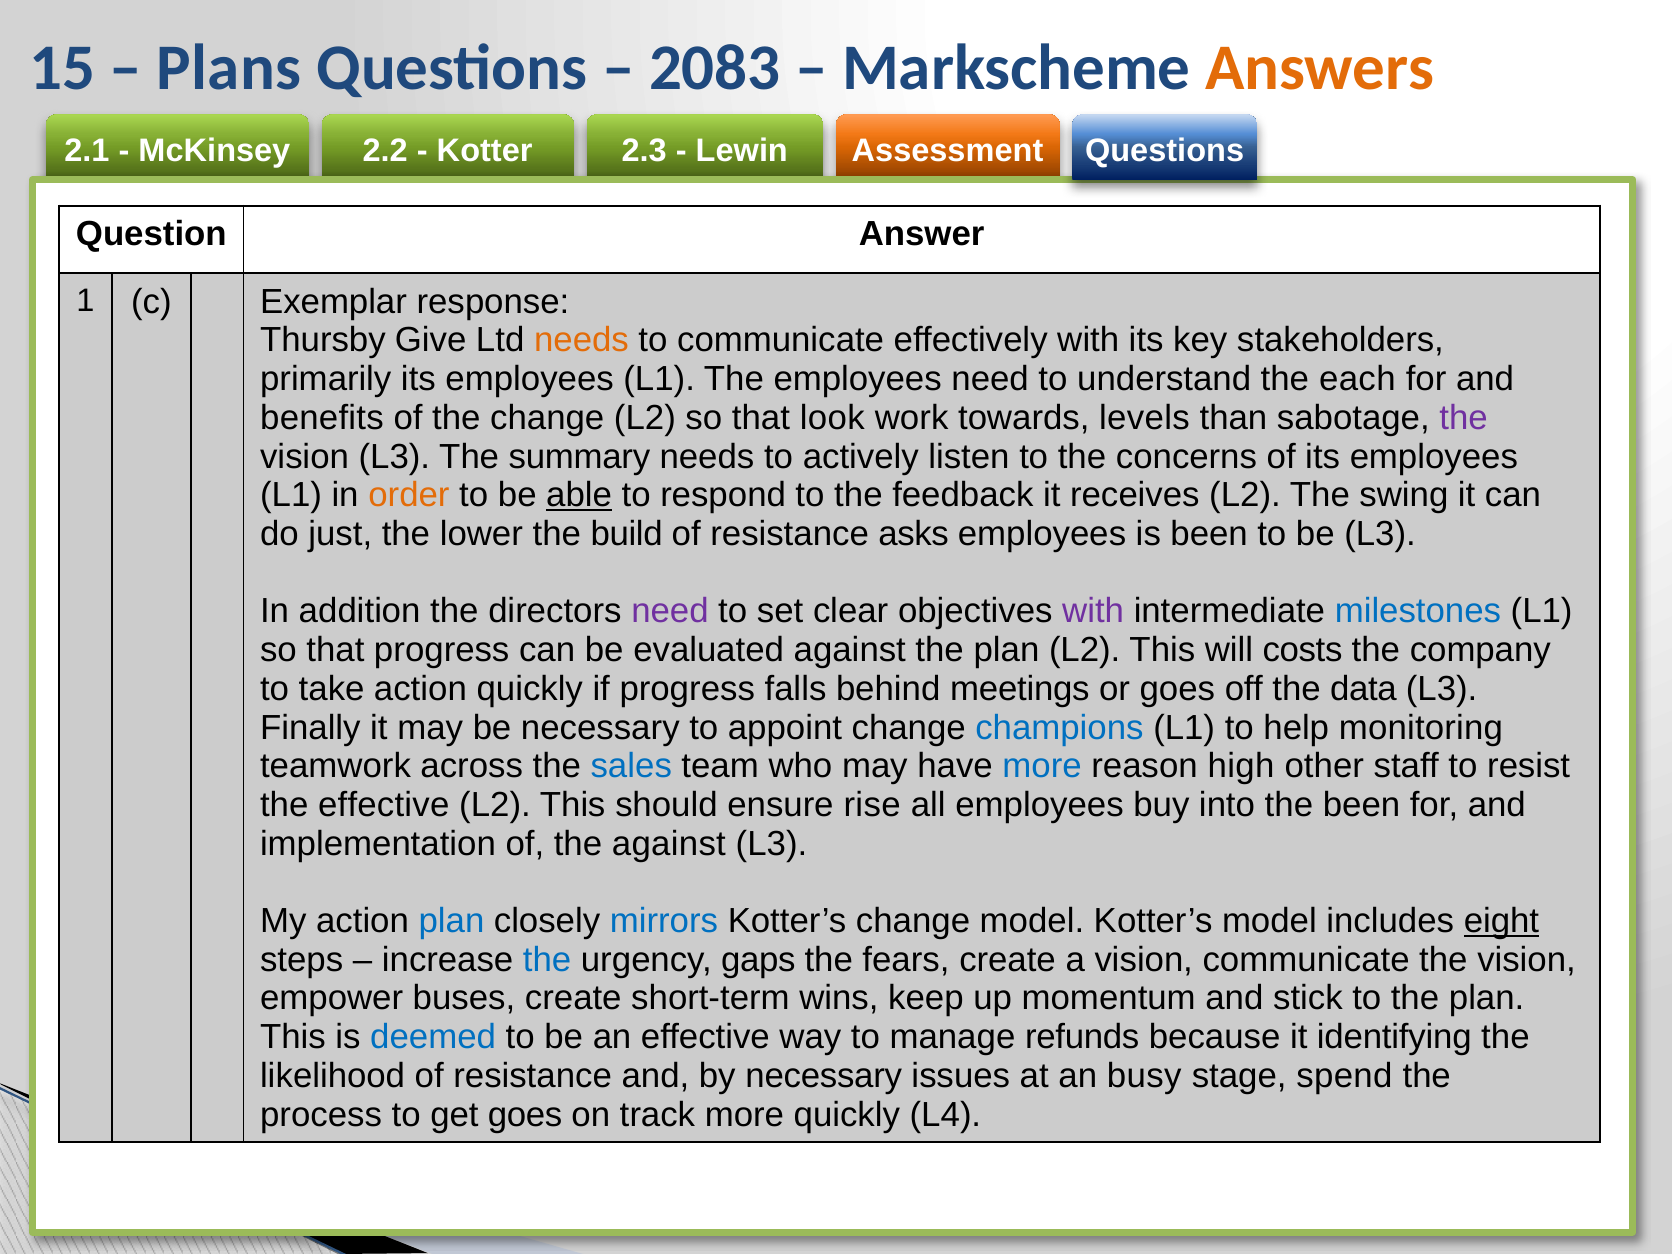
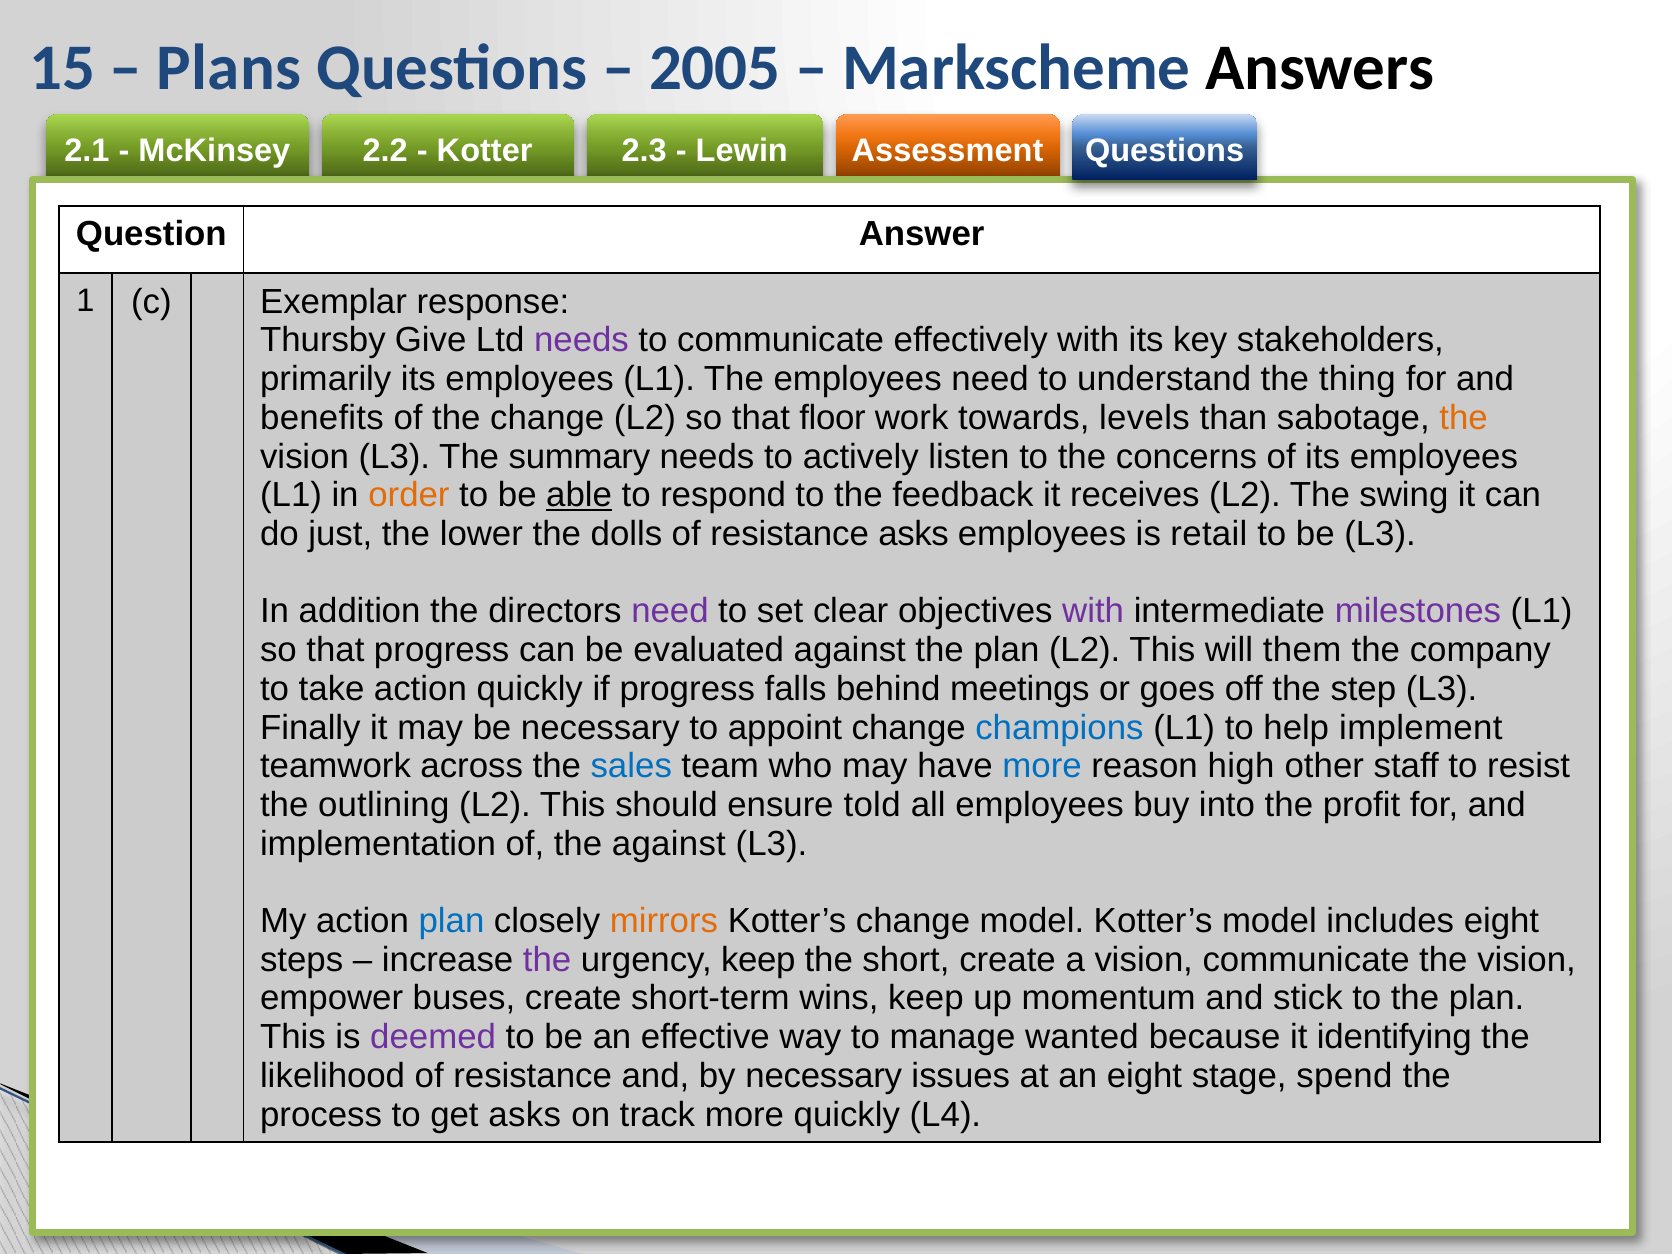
2083: 2083 -> 2005 (715, 68)
Answers colour: orange -> black (1320, 68)
needs colour: orange -> purple (581, 340)
each: each -> thing (1357, 379)
look: look -> floor (833, 418)
the colour: purple -> orange (1464, 418)
build: build -> dolls (626, 534)
is been: been -> retail (1209, 534)
milestones colour: blue -> purple (1418, 611)
costs: costs -> them (1302, 650)
data: data -> step (1363, 689)
monitoring: monitoring -> implement (1421, 728)
the effective: effective -> outlining (384, 805)
rise: rise -> told (872, 805)
the been: been -> profit (1362, 805)
mirrors colour: blue -> orange (664, 921)
eight underline: present -> none (1501, 921)
the colour: blue -> purple (547, 960)
urgency gaps: gaps -> keep (758, 960)
fears: fears -> short (906, 960)
deemed colour: blue -> purple (433, 1037)
refunds: refunds -> wanted (1082, 1037)
an busy: busy -> eight (1144, 1076)
get goes: goes -> asks (525, 1115)
